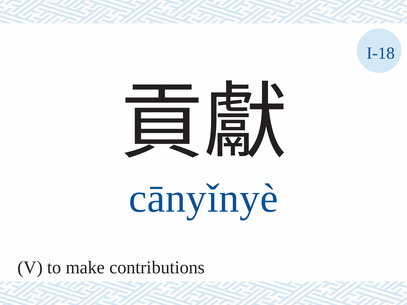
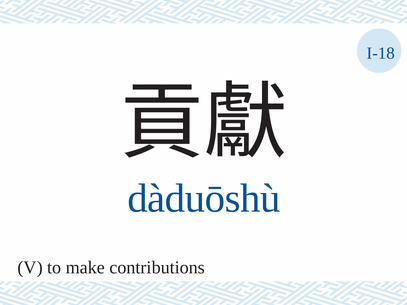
cānyǐnyè: cānyǐnyè -> dàduōshù (204, 199)
